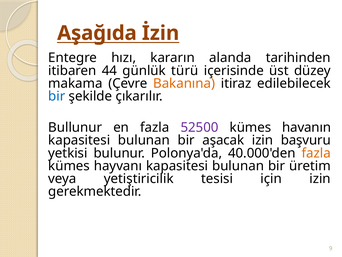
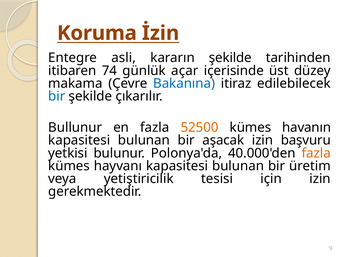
Aşağıda: Aşağıda -> Koruma (97, 33)
hızı: hızı -> asli (124, 58)
kararın alanda: alanda -> şekilde (230, 58)
44: 44 -> 74 (109, 70)
türü: türü -> açar (185, 70)
Bakanına colour: orange -> blue (184, 83)
52500 colour: purple -> orange (200, 127)
